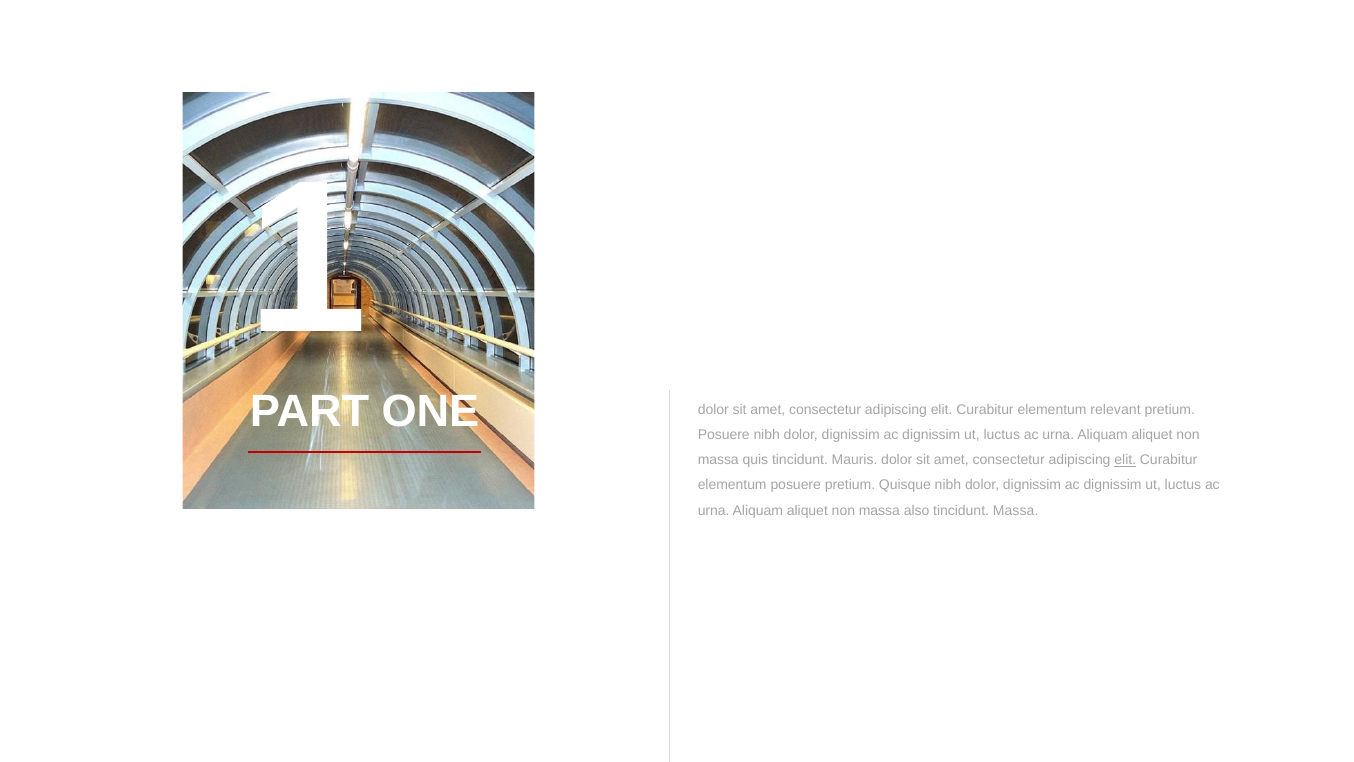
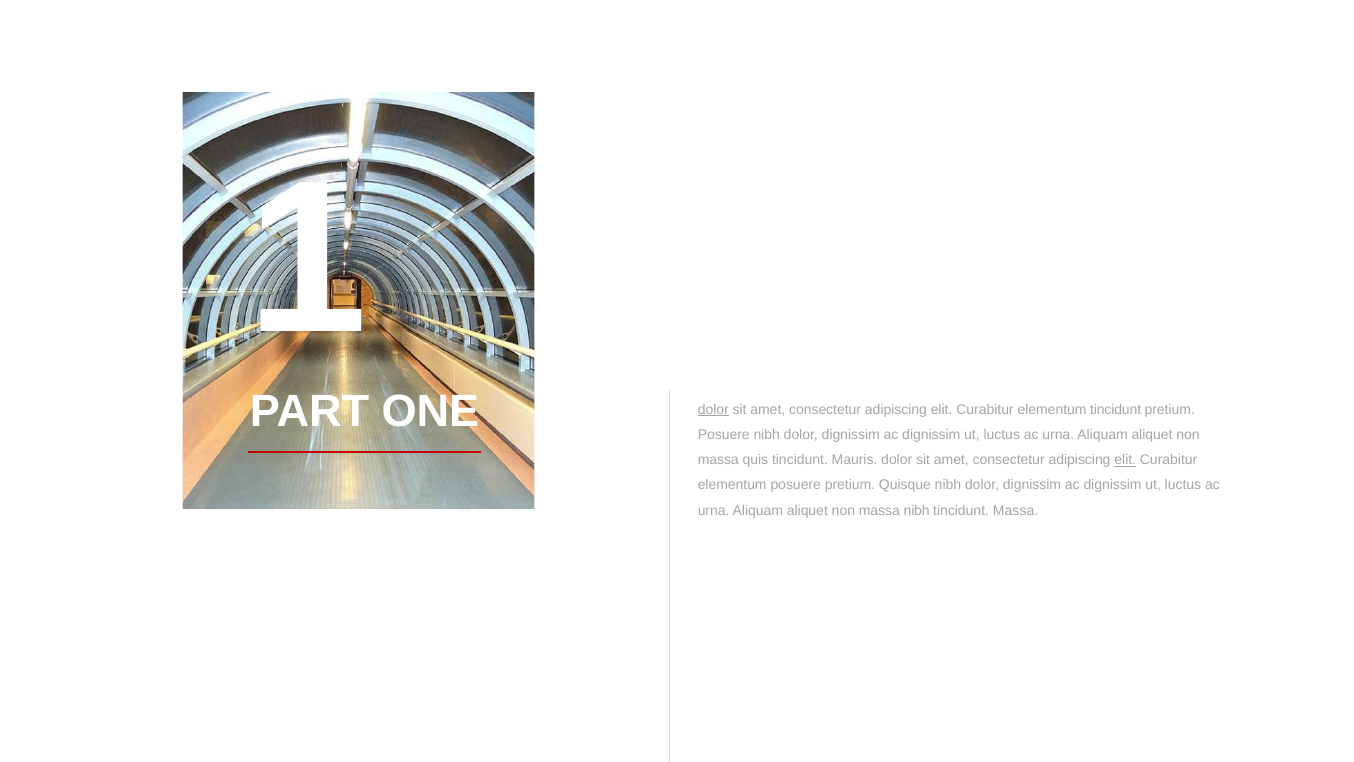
dolor underline: none -> present (713, 409)
elementum relevant: relevant -> tincidunt (1116, 409)
massa also: also -> nibh (917, 510)
